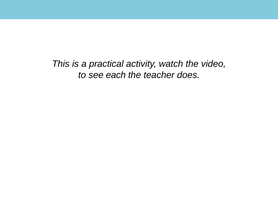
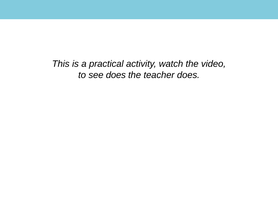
see each: each -> does (116, 75)
